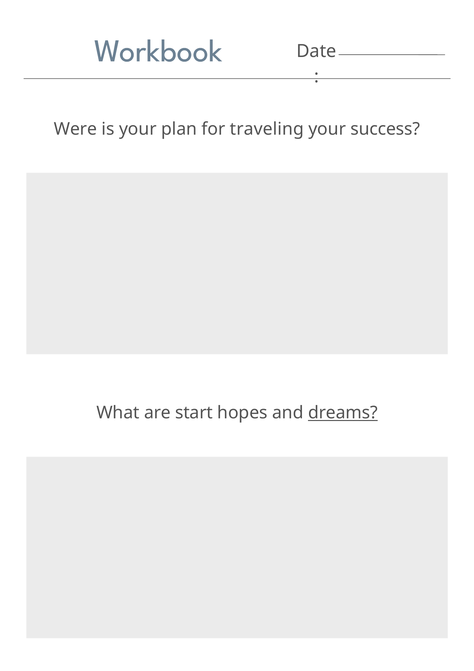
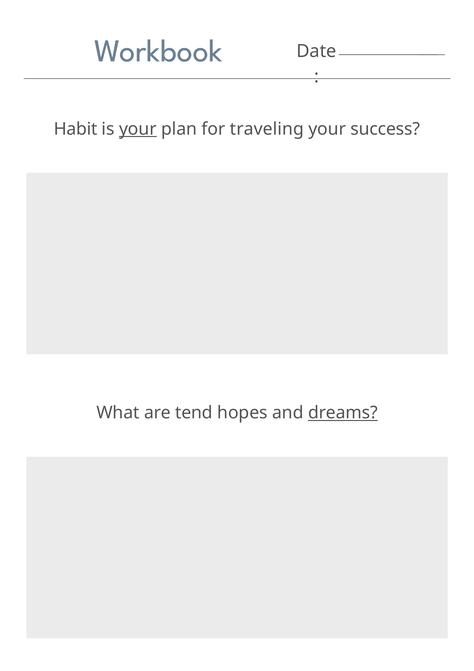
Were: Were -> Habit (76, 129)
your underline: none -> present (138, 129)
start: start -> tend (194, 413)
